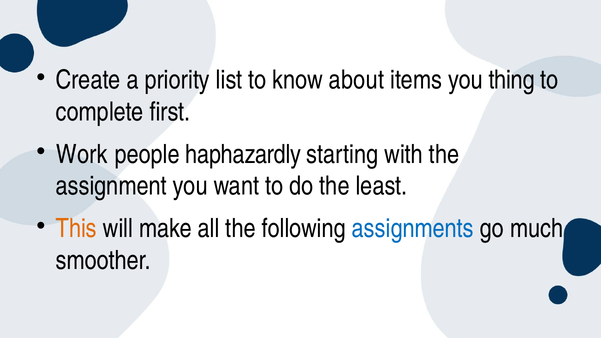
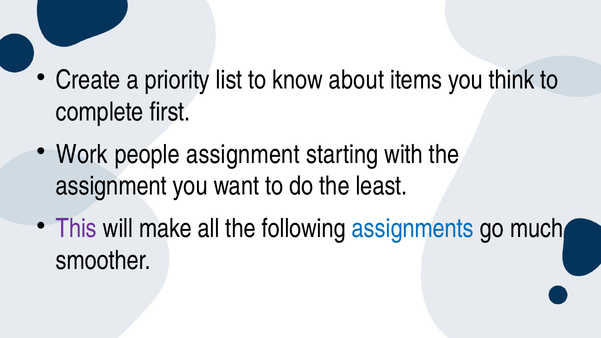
thing: thing -> think (512, 80)
people haphazardly: haphazardly -> assignment (243, 154)
This colour: orange -> purple (76, 229)
